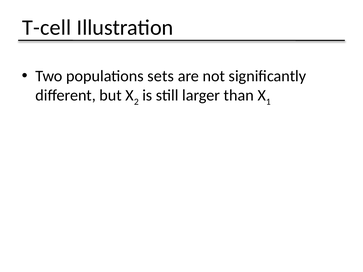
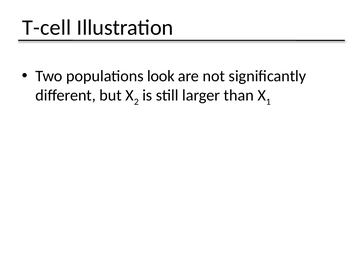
sets: sets -> look (161, 76)
